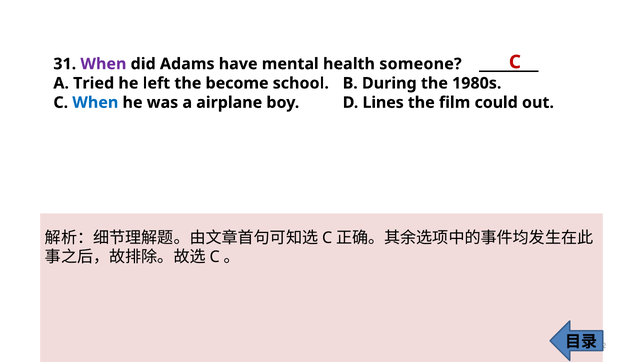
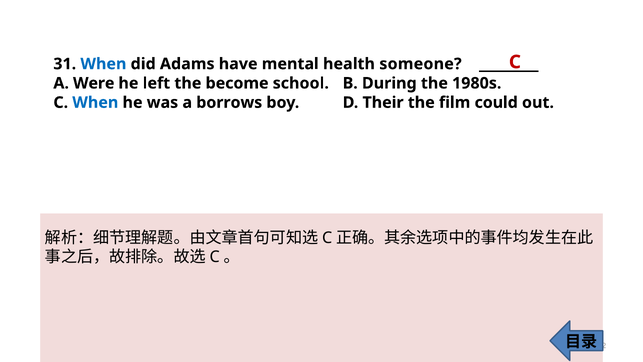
When colour: purple -> blue (103, 64)
Tried: Tried -> Were (94, 83)
airplane: airplane -> borrows (229, 102)
Lines: Lines -> Their (383, 102)
